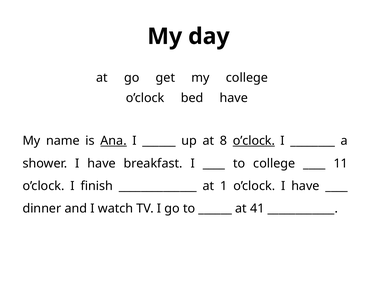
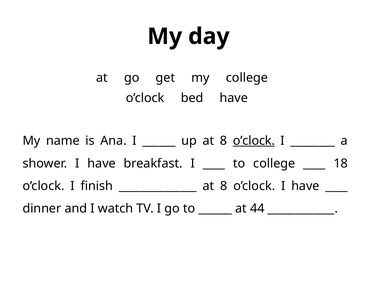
Ana underline: present -> none (114, 141)
11: 11 -> 18 (341, 164)
1: 1 -> 8 (224, 186)
41: 41 -> 44 (257, 209)
